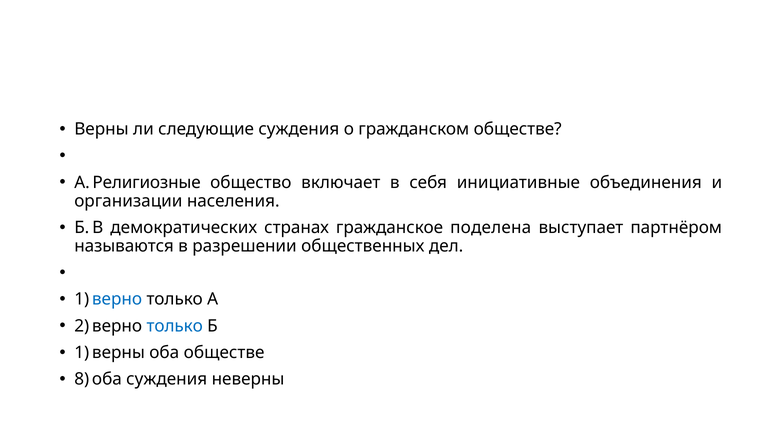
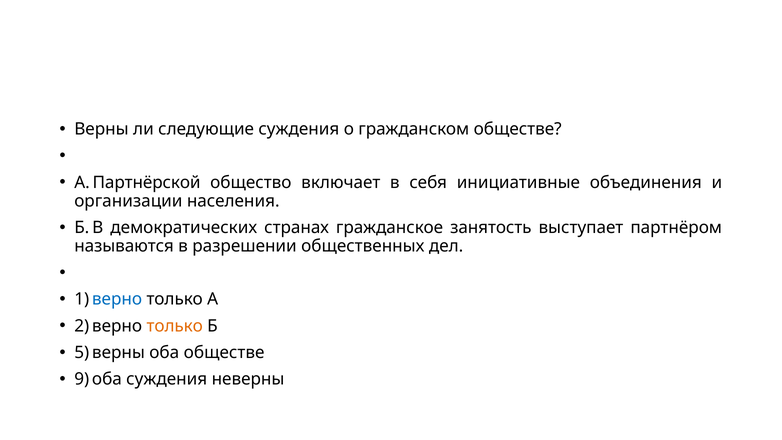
Религиозные: Религиозные -> Партнёрской (147, 182)
поделена: поделена -> занятость (491, 227)
только colour: blue -> orange (175, 326)
1: 1 -> 5 (82, 352)
8: 8 -> 9 (82, 379)
